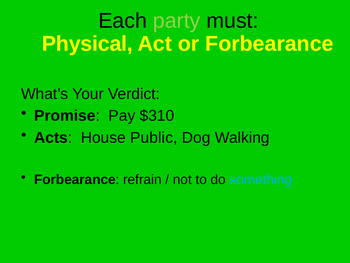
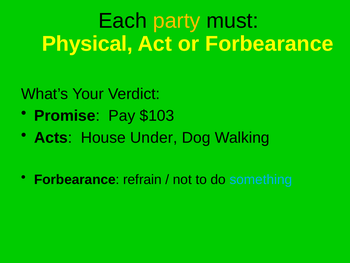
party colour: light green -> yellow (177, 21)
$310: $310 -> $103 (157, 116)
Public: Public -> Under (154, 137)
